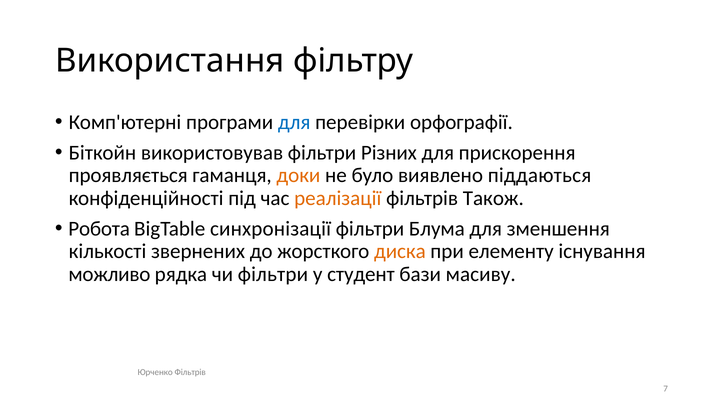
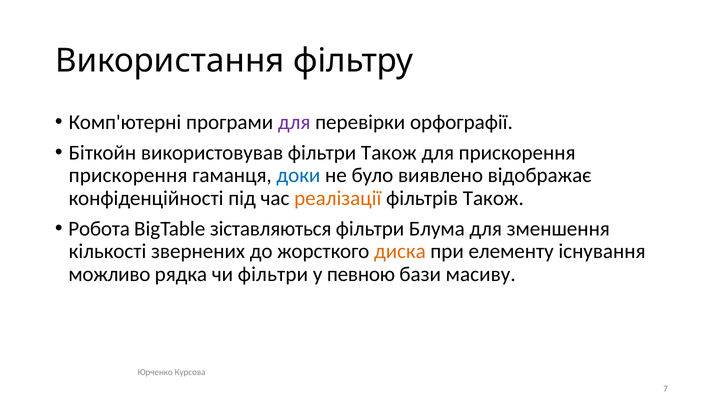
для colour: blue -> purple (294, 122)
фільтри Різних: Різних -> Також (389, 153)
проявляється: проявляється -> прискорення (128, 175)
доки colour: orange -> blue (298, 175)
піддаються: піддаються -> відображає (540, 175)
синхронізації: синхронізації -> зіставляються (271, 228)
студент: студент -> певною (361, 274)
Юрченко Фільтрів: Фільтрів -> Курсова (190, 372)
